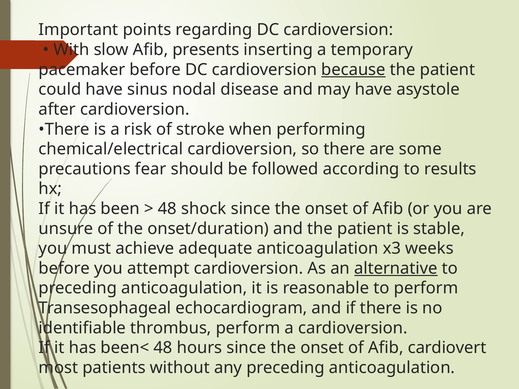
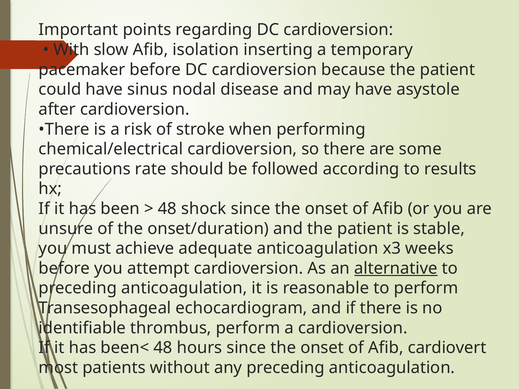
presents: presents -> isolation (206, 50)
because underline: present -> none (353, 70)
fear: fear -> rate (151, 169)
